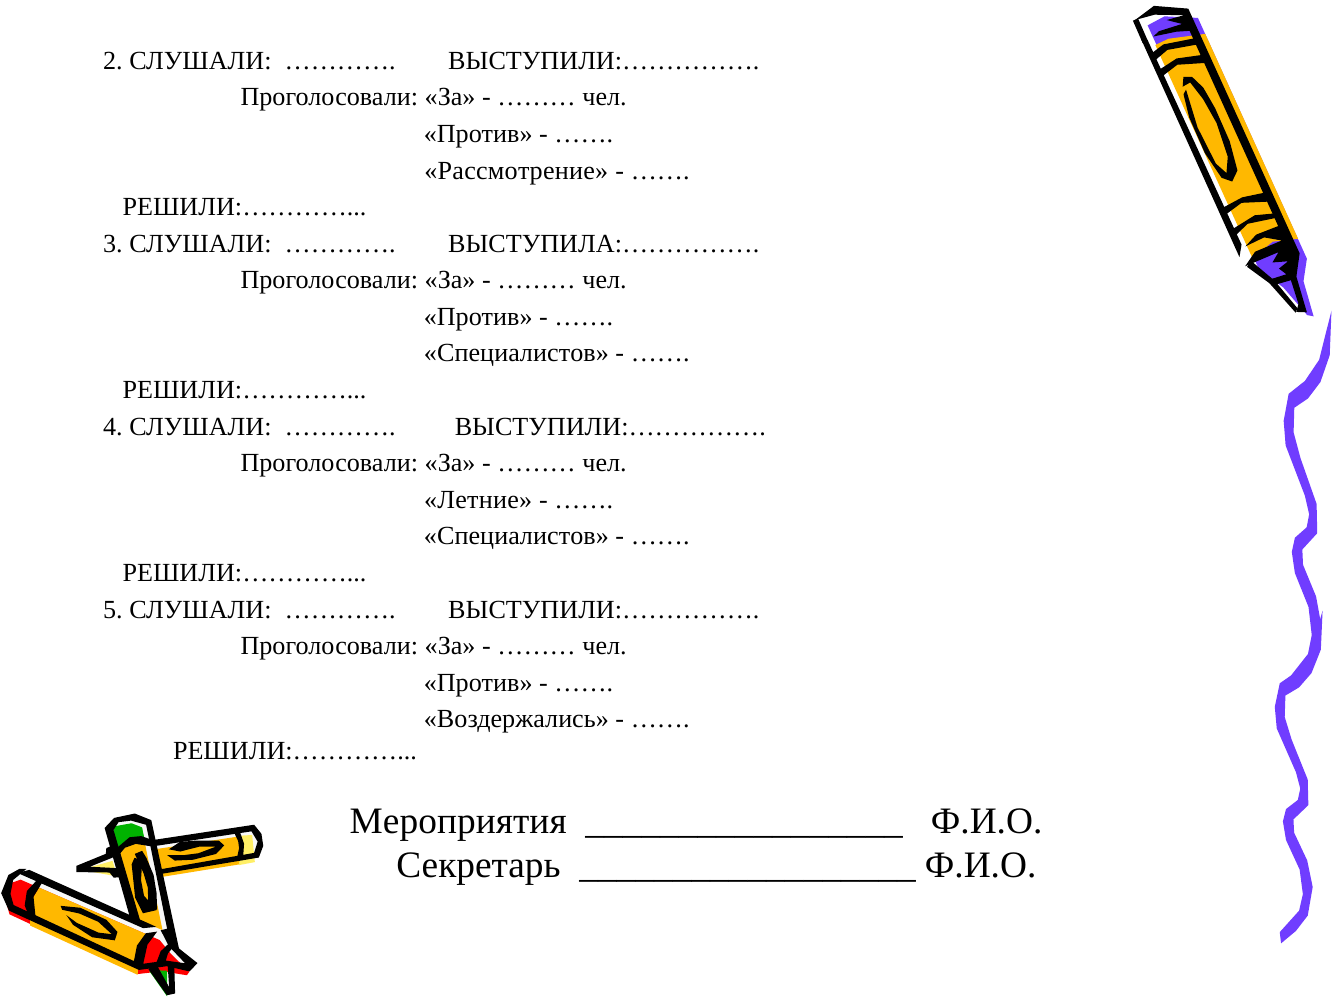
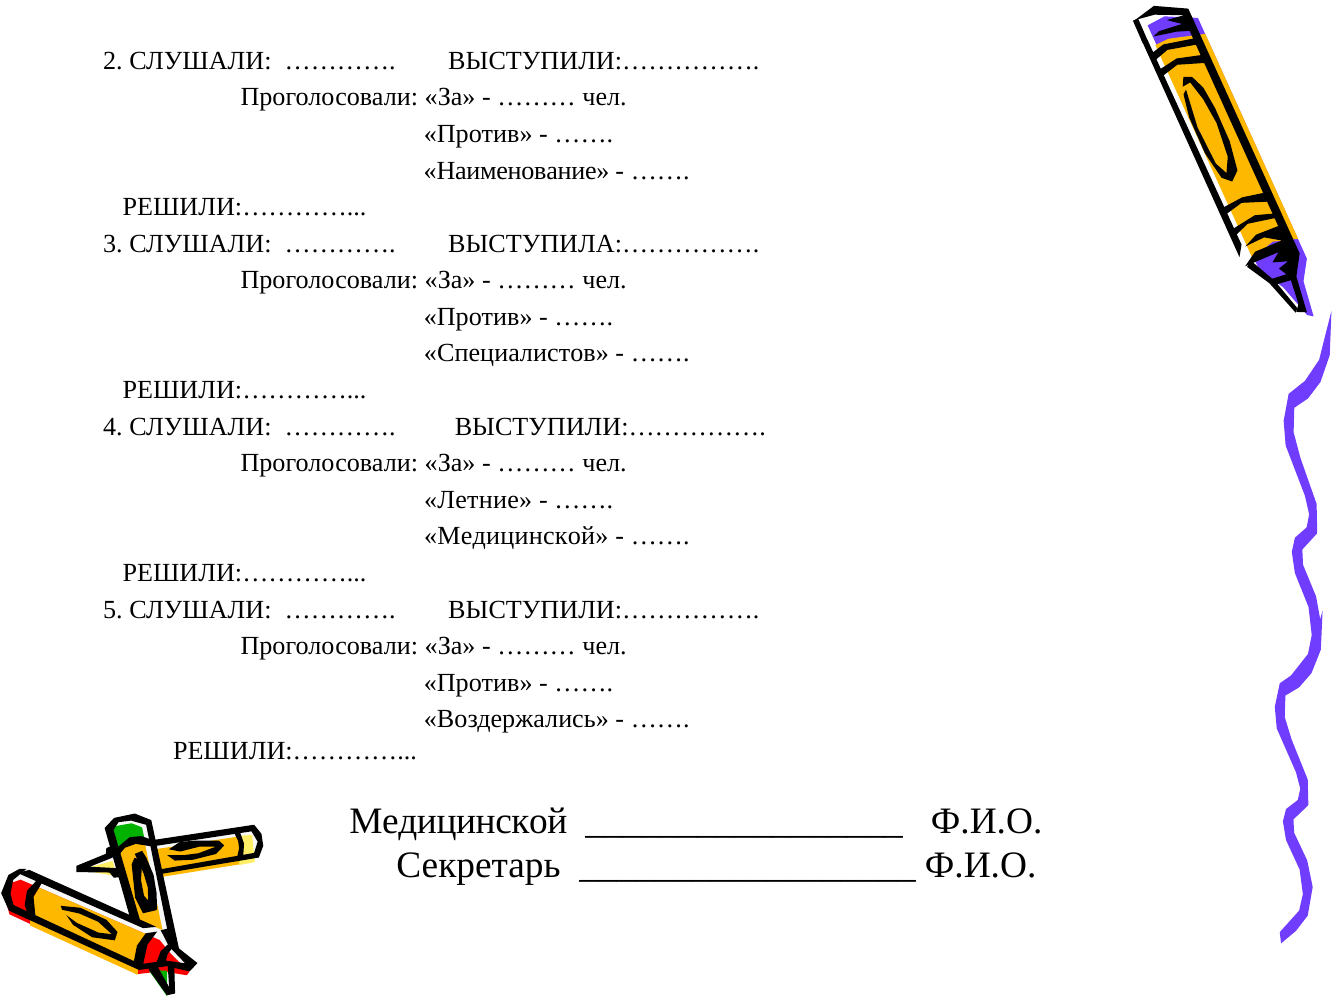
Рассмотрение: Рассмотрение -> Наименование (517, 171)
Специалистов: Специалистов -> Медицинской (516, 536)
Мероприятия: Мероприятия -> Медицинской (458, 821)
